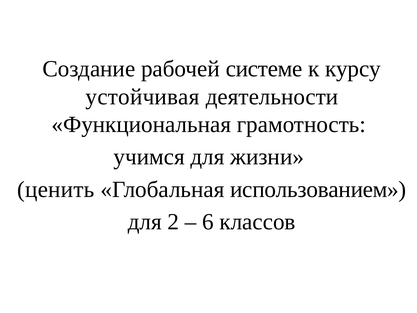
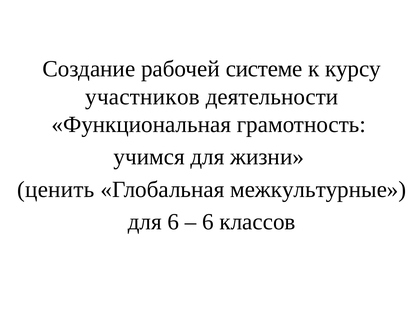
устойчивая: устойчивая -> участников (143, 97)
использованием: использованием -> межкультурные (318, 189)
для 2: 2 -> 6 (173, 222)
